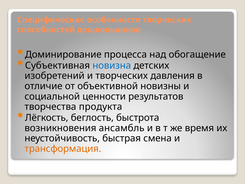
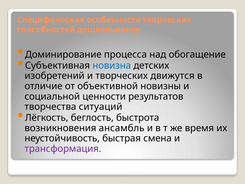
давления: давления -> движутся (172, 76)
продукта: продукта -> ситуаций (101, 107)
трансформация colour: orange -> purple (63, 149)
